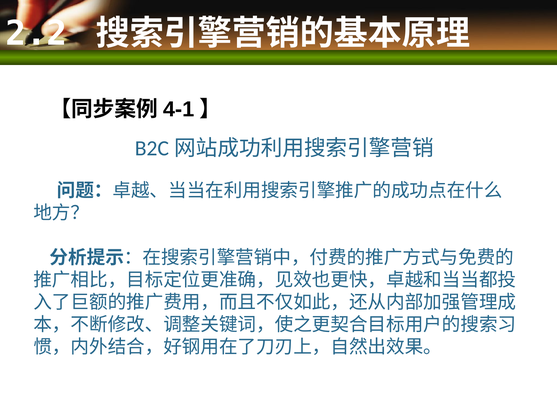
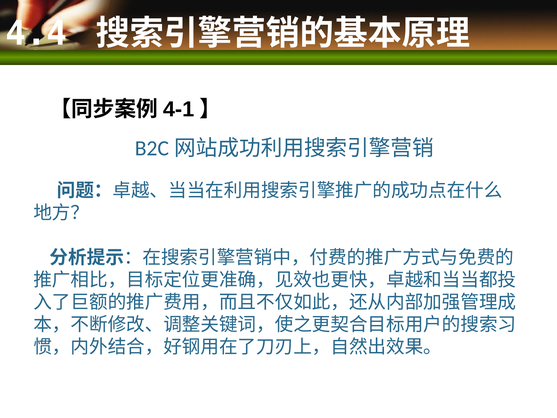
2.2: 2.2 -> 4.4 (36, 33)
